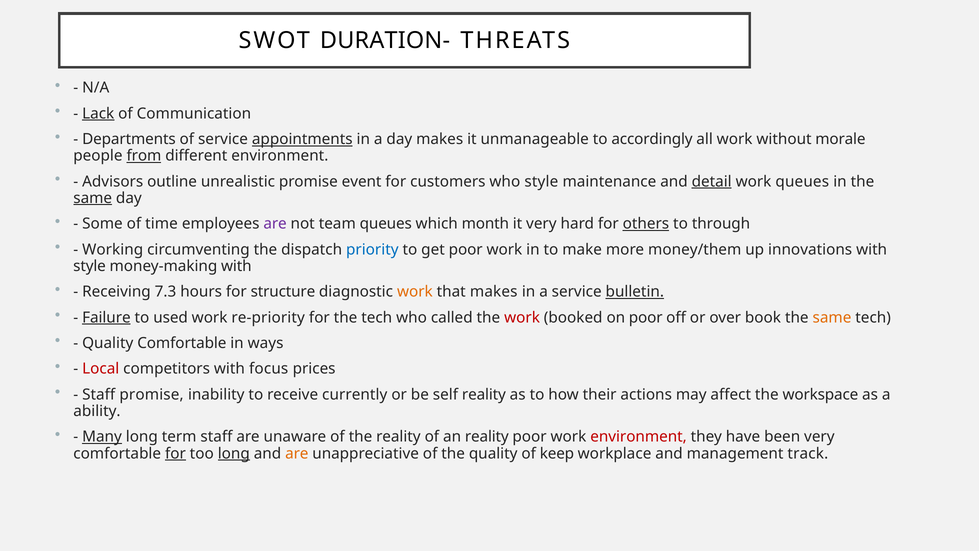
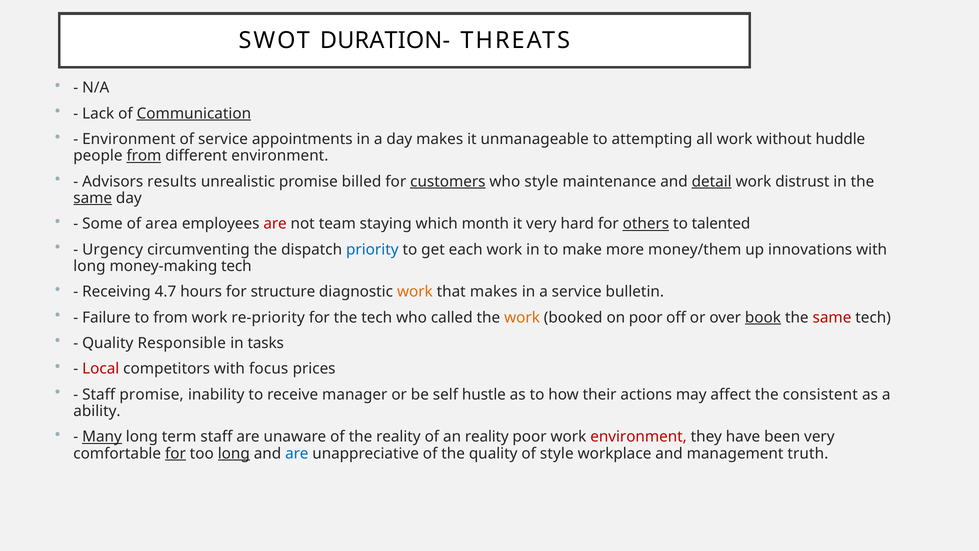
Lack underline: present -> none (98, 114)
Communication underline: none -> present (194, 114)
Departments: Departments -> Environment (129, 139)
appointments underline: present -> none (302, 139)
accordingly: accordingly -> attempting (652, 139)
morale: morale -> huddle (840, 139)
outline: outline -> results (172, 181)
event: event -> billed (362, 181)
customers underline: none -> present (448, 181)
work queues: queues -> distrust (802, 181)
time: time -> area (161, 224)
are colour: purple -> red (275, 224)
team queues: queues -> staying (386, 224)
through: through -> talented (721, 224)
Working: Working -> Urgency (113, 249)
get poor: poor -> each (466, 249)
style: style -> long (89, 266)
money-making with: with -> tech (236, 266)
7.3: 7.3 -> 4.7 (166, 292)
bulletin underline: present -> none (635, 292)
Failure underline: present -> none (106, 317)
to used: used -> from (171, 317)
work colour: red -> orange (522, 317)
book underline: none -> present (763, 317)
same colour: orange -> red (832, 317)
Quality Comfortable: Comfortable -> Responsible (182, 343)
ways: ways -> tasks (266, 343)
currently: currently -> manager (355, 394)
self reality: reality -> hustle (484, 394)
workspace: workspace -> consistent (820, 394)
are colour: orange -> blue (297, 453)
of keep: keep -> style (557, 453)
track: track -> truth (808, 453)
